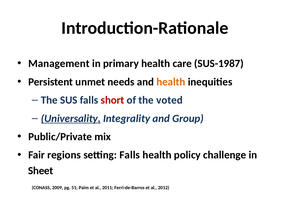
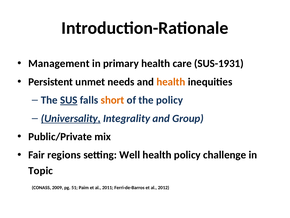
SUS-1987: SUS-1987 -> SUS-1931 (219, 63)
SUS underline: none -> present (69, 100)
short colour: red -> orange (113, 100)
the voted: voted -> policy (170, 100)
setting Falls: Falls -> Well (130, 155)
Sheet: Sheet -> Topic (41, 170)
